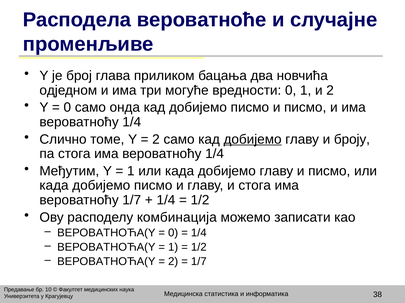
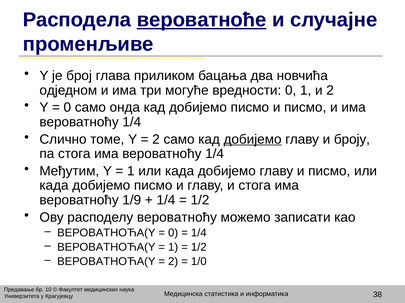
вероватноће underline: none -> present (202, 20)
вероватноћу 1/7: 1/7 -> 1/9 (132, 201)
расподелу комбинација: комбинација -> вероватноћу (177, 218)
1/7: 1/7 -> 1/0 (199, 262)
